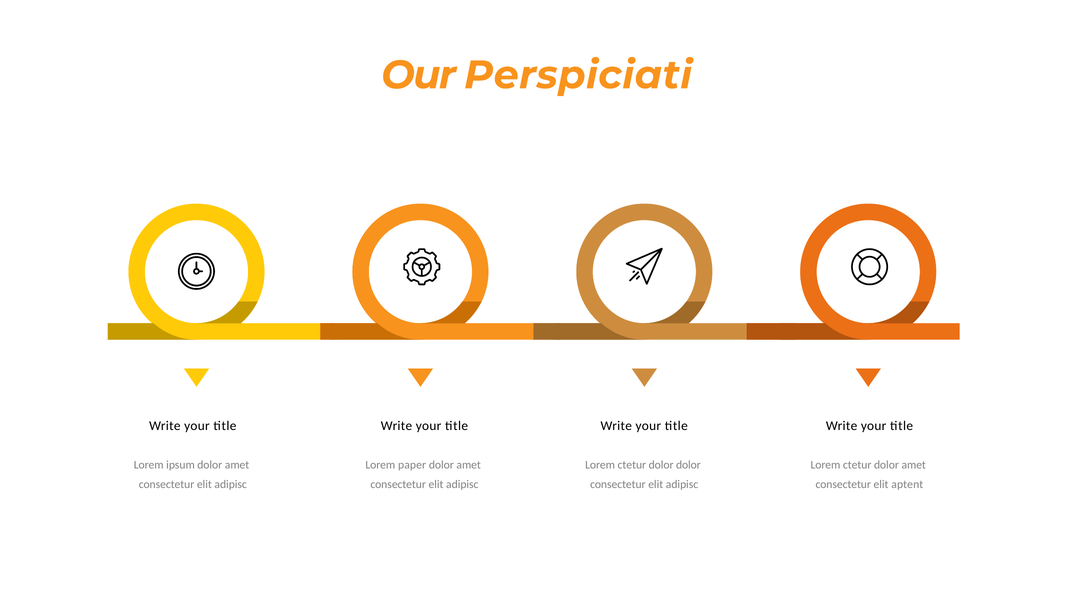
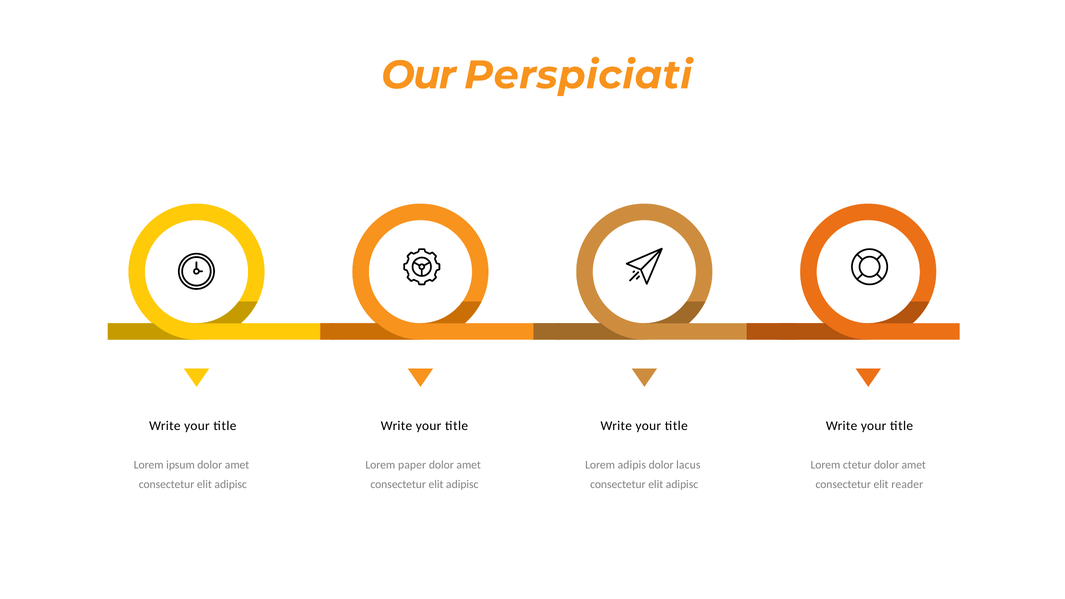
ctetur: ctetur -> adipis (632, 465)
dolor dolor: dolor -> lacus (688, 465)
aptent: aptent -> reader (907, 484)
